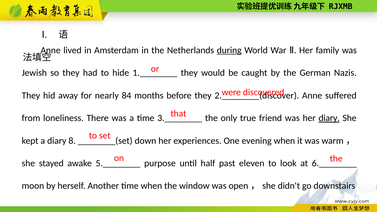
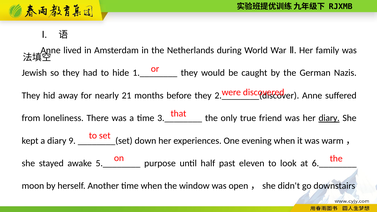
during underline: present -> none (229, 50)
84: 84 -> 21 (127, 95)
8: 8 -> 9 (72, 141)
